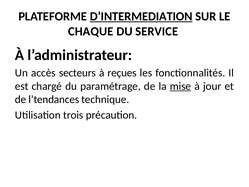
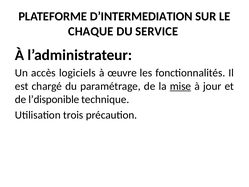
D’INTERMEDIATION underline: present -> none (141, 16)
secteurs: secteurs -> logiciels (77, 73)
reçues: reçues -> œuvre (122, 73)
l’tendances: l’tendances -> l’disponible (54, 99)
